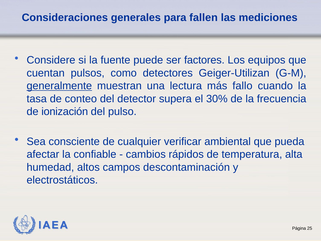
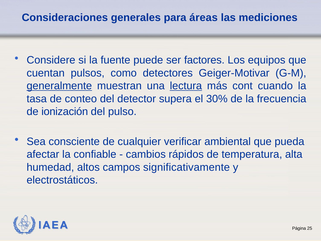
fallen: fallen -> áreas (204, 18)
Geiger-Utilizan: Geiger-Utilizan -> Geiger-Motivar (234, 73)
lectura underline: none -> present (186, 86)
fallo: fallo -> cont (243, 86)
descontaminación: descontaminación -> significativamente (187, 167)
